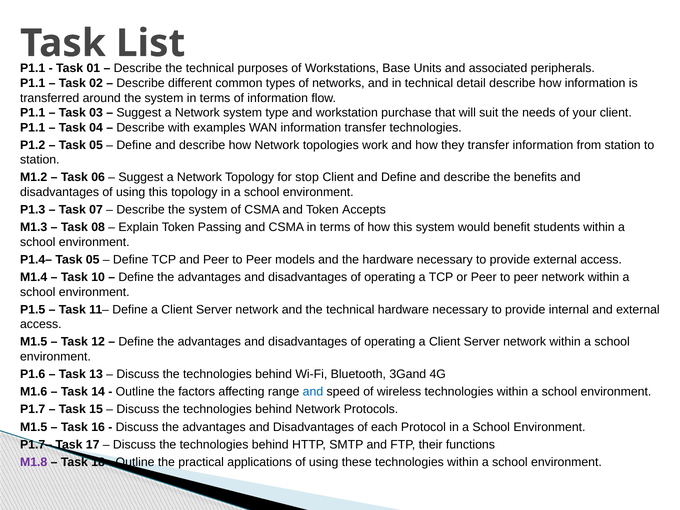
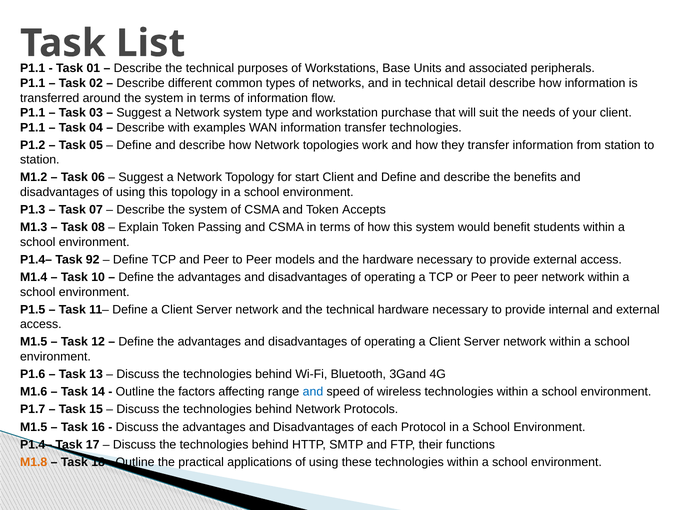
stop: stop -> start (307, 177)
P1.4– Task 05: 05 -> 92 (93, 260)
P1.7–: P1.7– -> P1.4– (36, 445)
M1.8 colour: purple -> orange (34, 462)
